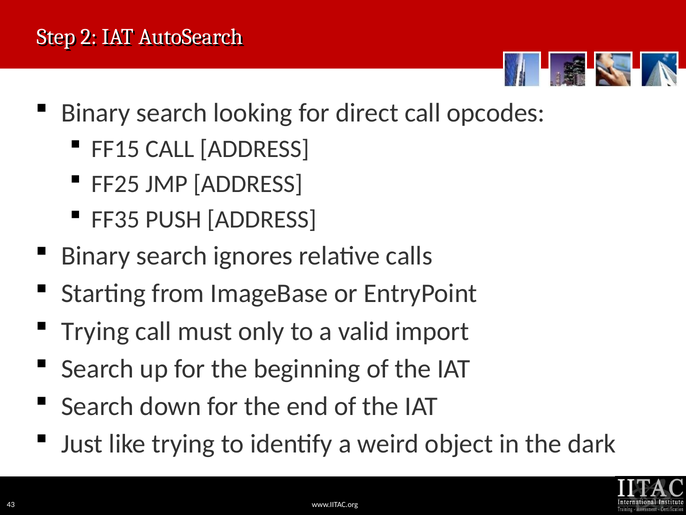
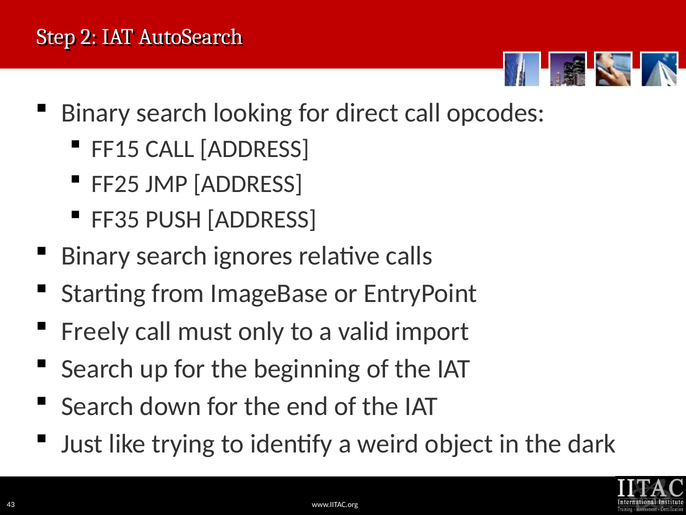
Trying: Trying -> Freely (95, 331)
